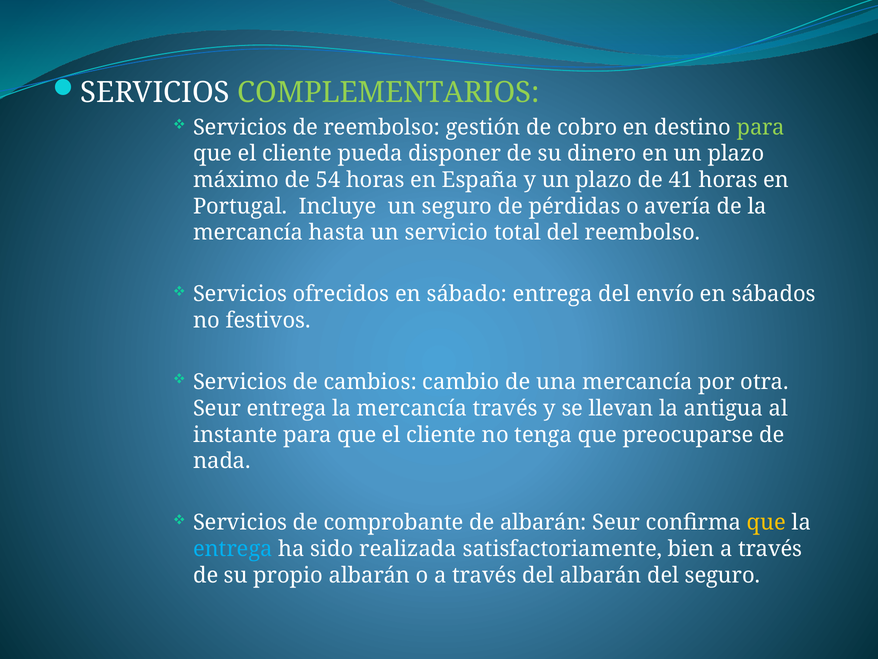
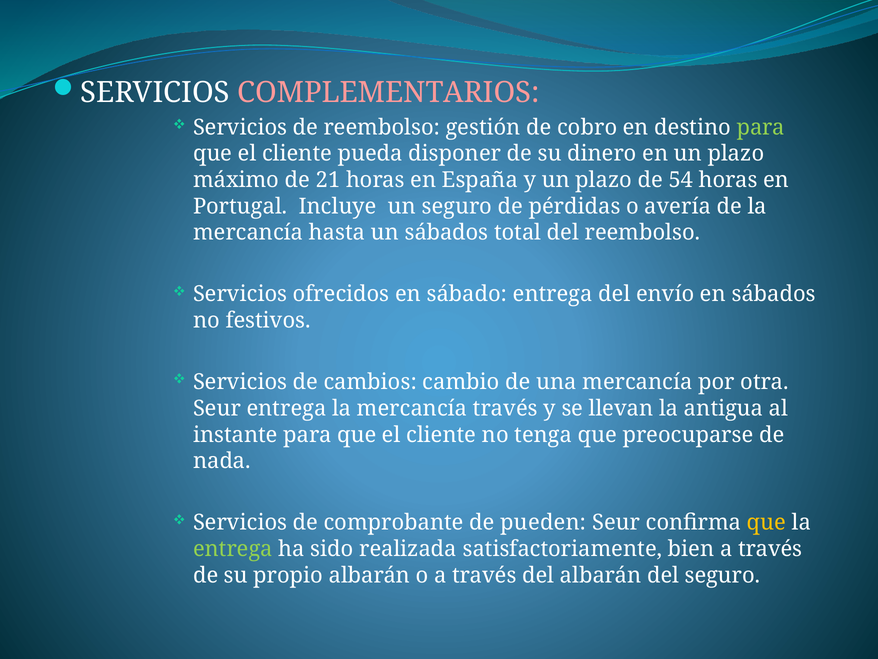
COMPLEMENTARIOS colour: light green -> pink (388, 93)
54: 54 -> 21 (328, 180)
41: 41 -> 54 (681, 180)
un servicio: servicio -> sábados (447, 233)
de albarán: albarán -> pueden (543, 522)
entrega colour: light blue -> light green (233, 549)
